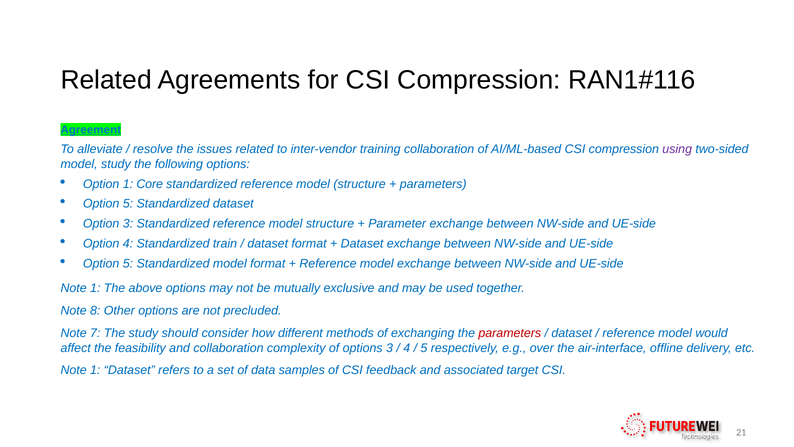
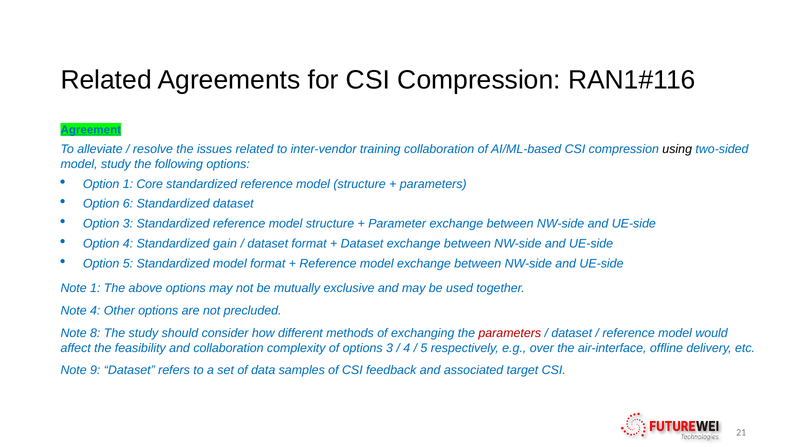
using colour: purple -> black (677, 149)
5: 5 -> 6 (128, 204)
train: train -> gain (225, 243)
Note 8: 8 -> 4 (95, 310)
7: 7 -> 8 (95, 333)
1: 1 -> 9 (95, 370)
